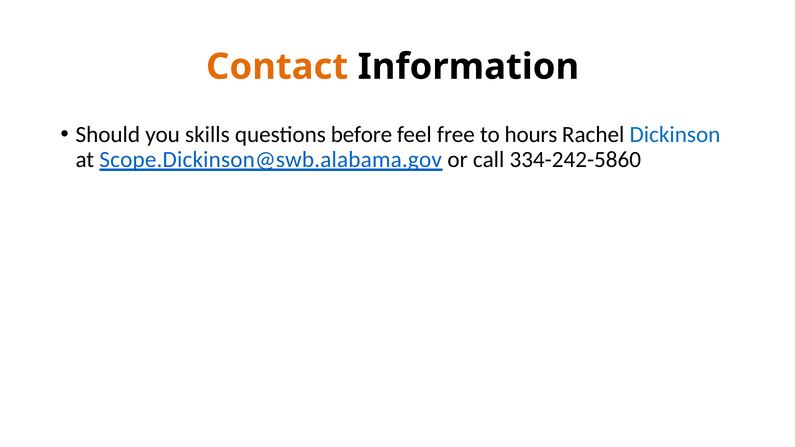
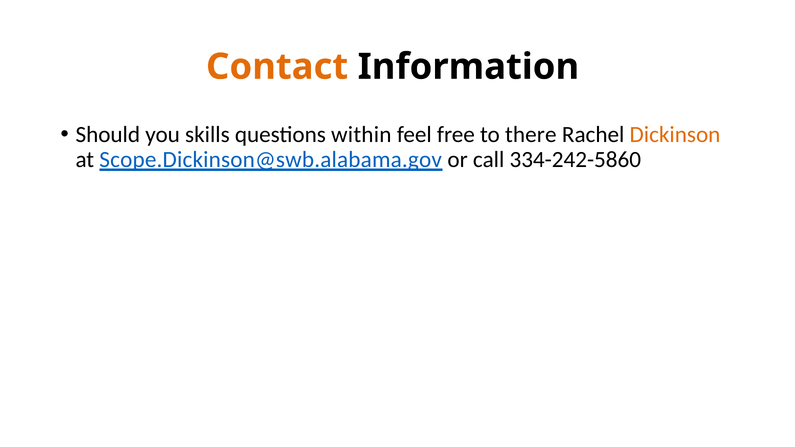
before: before -> within (361, 134)
hours: hours -> there (531, 134)
Dickinson colour: blue -> orange (675, 134)
